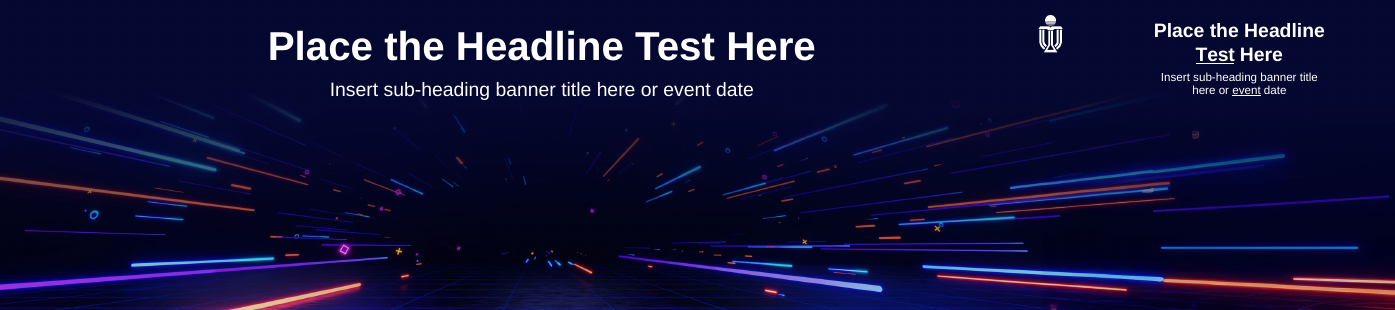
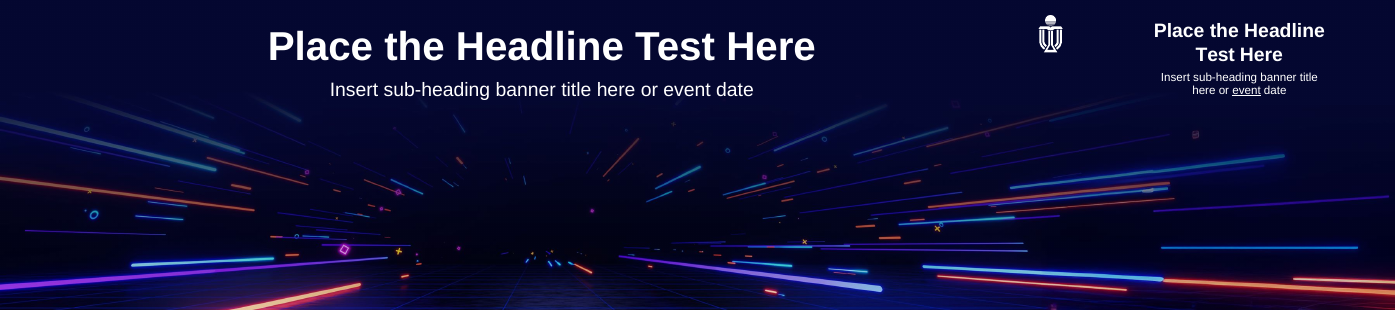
Test underline: present -> none (1215, 55)
